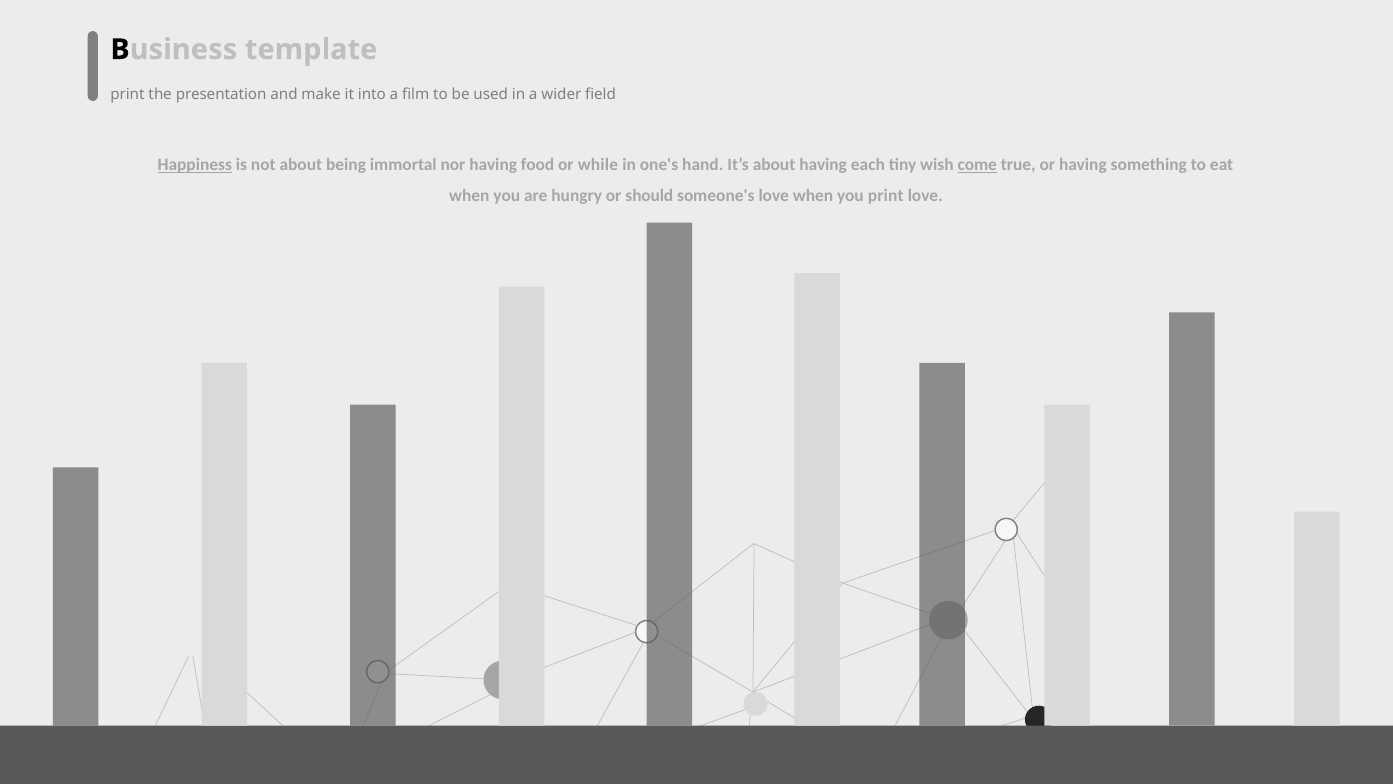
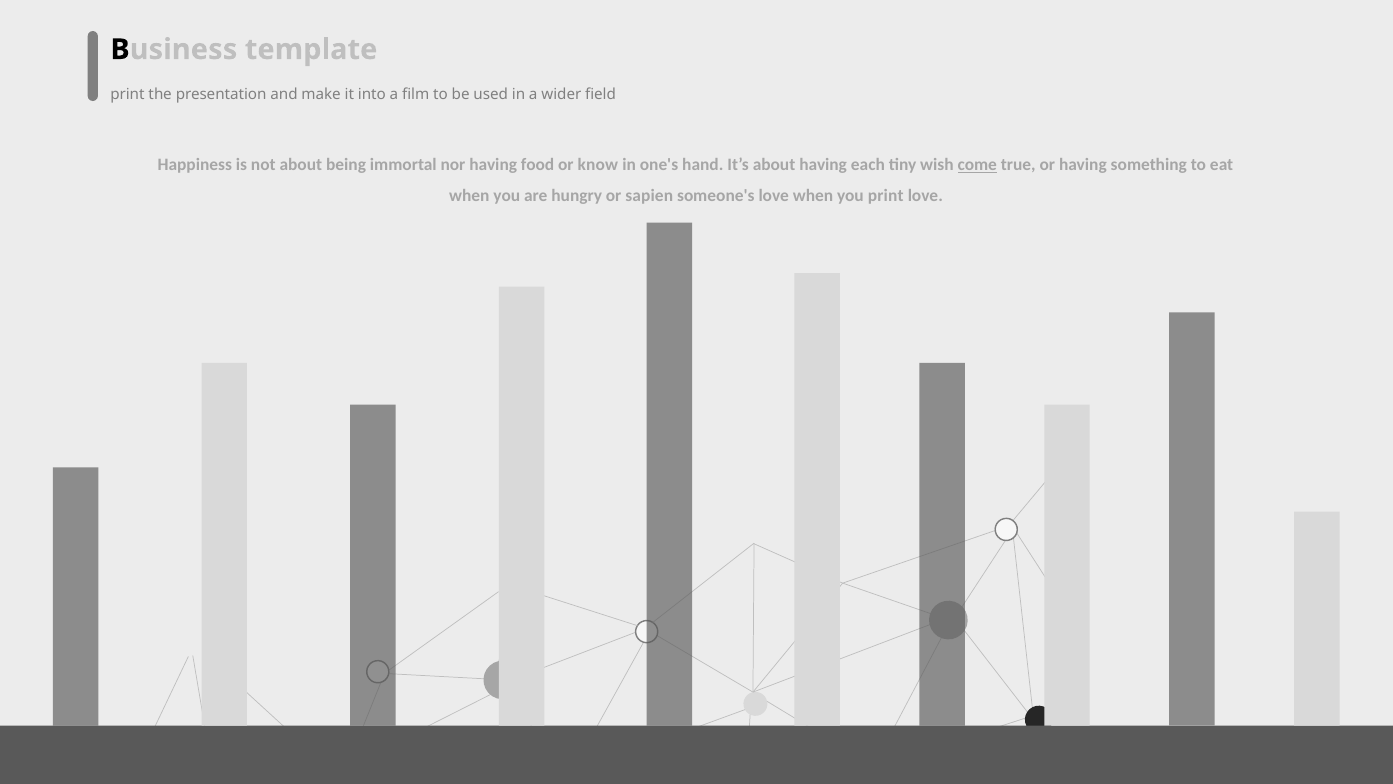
Happiness underline: present -> none (195, 165)
while: while -> know (598, 165)
should: should -> sapien (649, 196)
